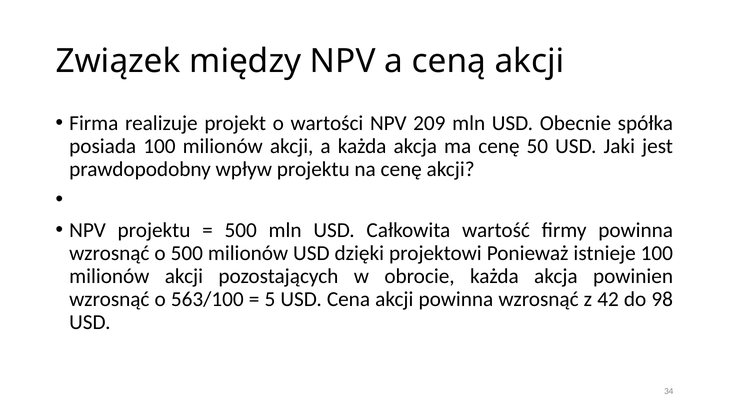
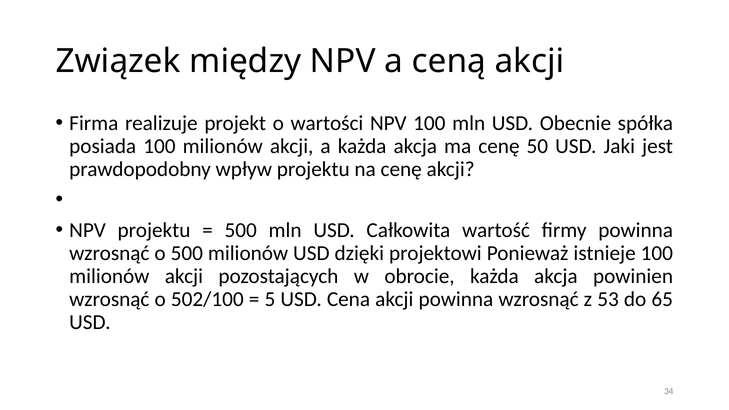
NPV 209: 209 -> 100 (429, 123)
563/100: 563/100 -> 502/100 (207, 299)
42: 42 -> 53 (608, 299)
98: 98 -> 65 (662, 299)
